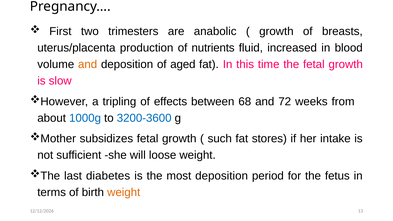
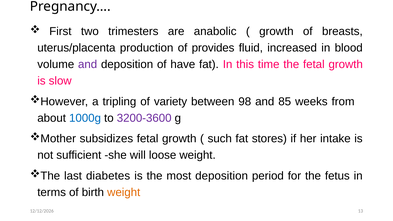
nutrients: nutrients -> provides (213, 48)
and colour: orange -> purple (88, 64)
aged: aged -> have (183, 64)
effects: effects -> variety (171, 102)
68: 68 -> 98 (245, 102)
72: 72 -> 85 (285, 102)
3200-3600 colour: blue -> purple (144, 118)
